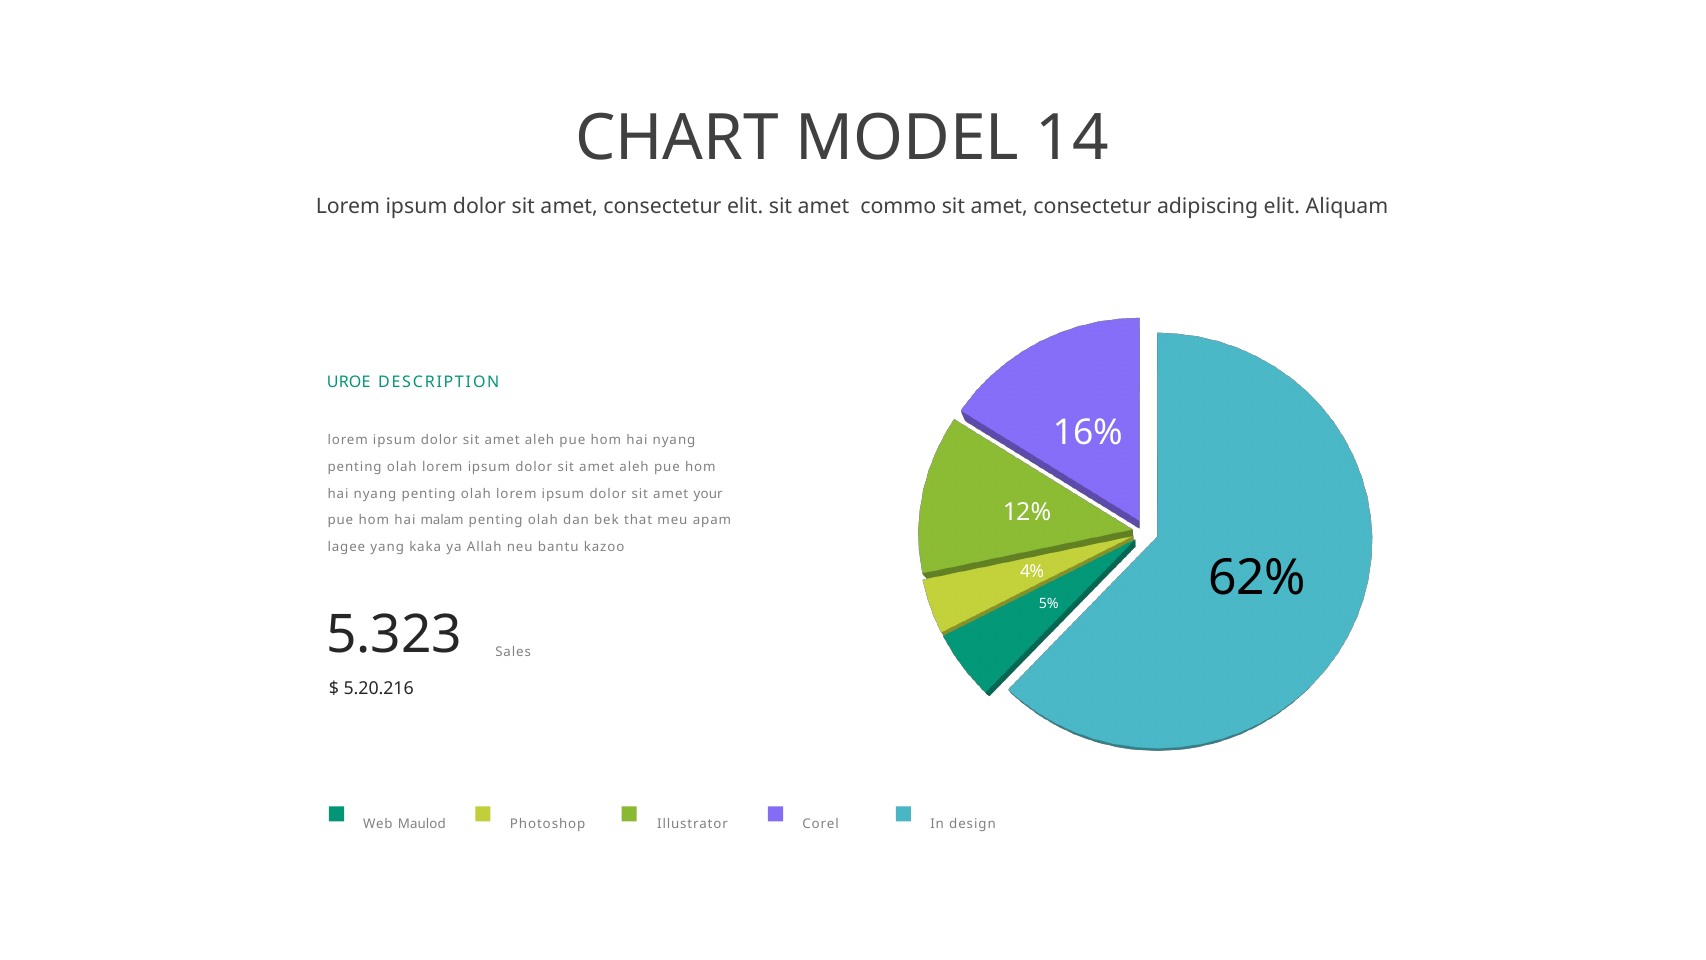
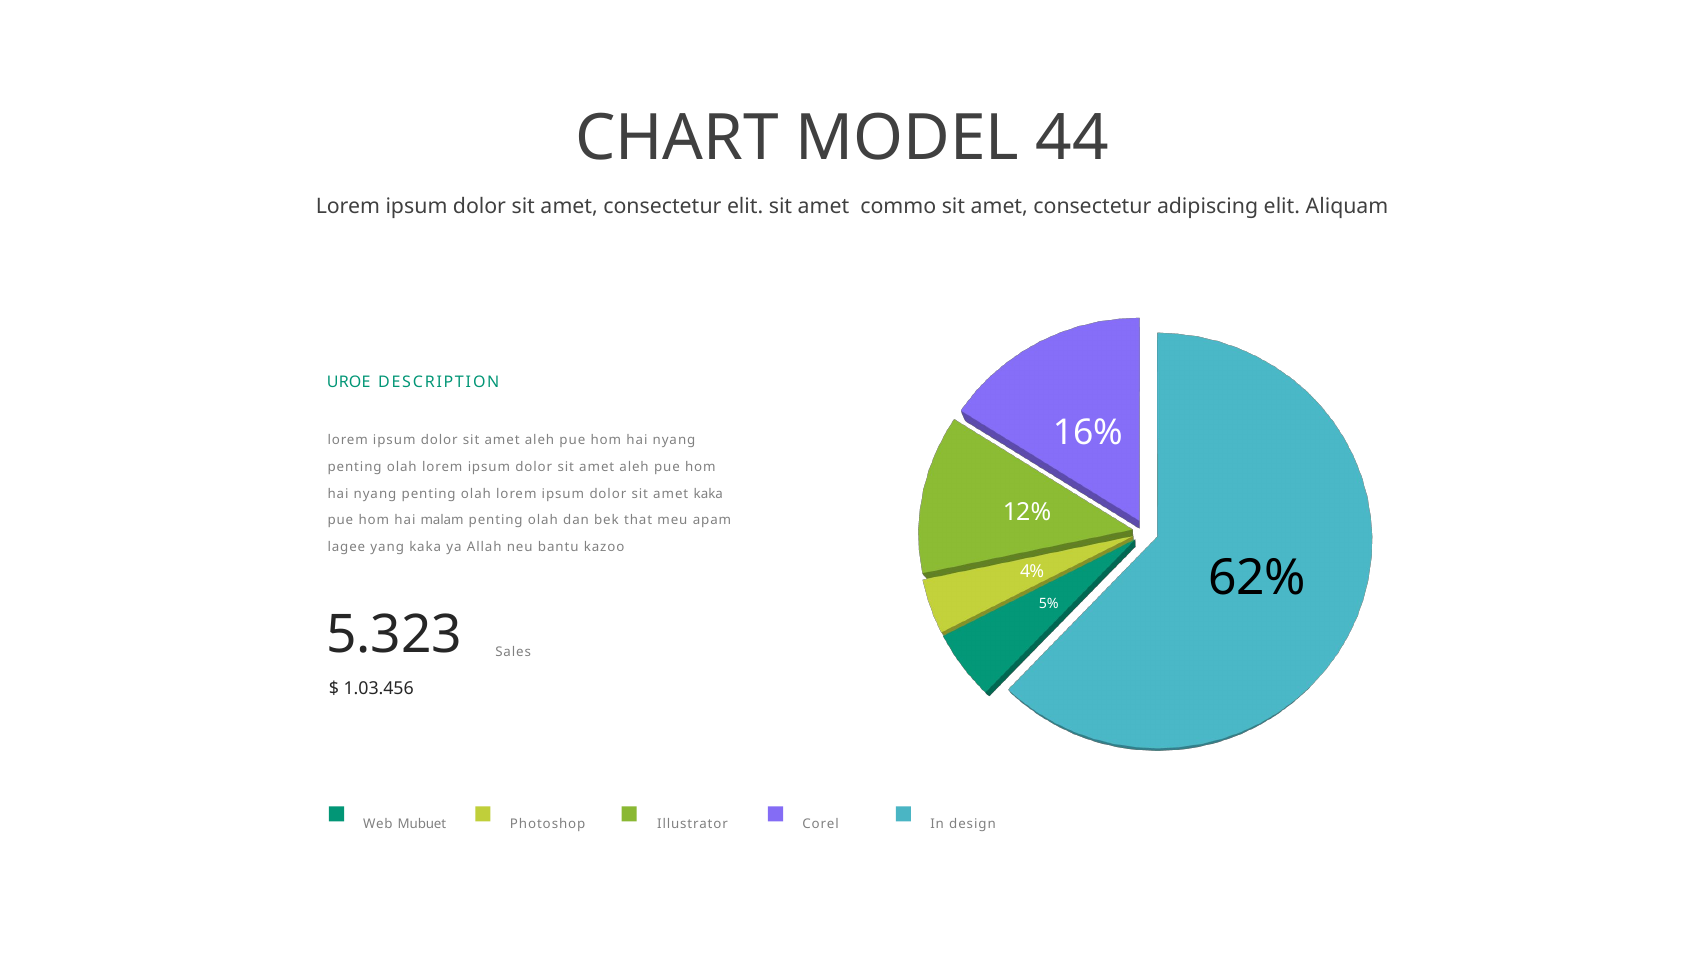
14: 14 -> 44 (1073, 138)
amet your: your -> kaka (708, 493)
5.20.216: 5.20.216 -> 1.03.456 (379, 689)
Maulod: Maulod -> Mubuet (422, 823)
